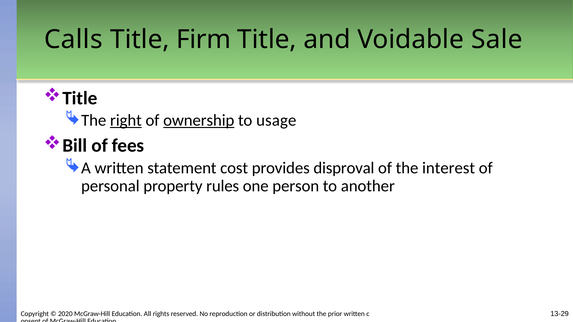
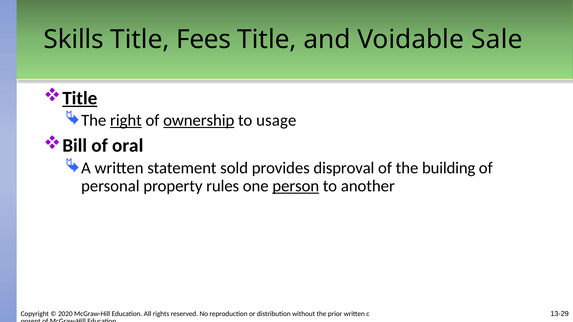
Calls: Calls -> Skills (74, 40)
Firm: Firm -> Fees (204, 40)
Title underline: none -> present (80, 98)
fees: fees -> oral (128, 146)
cost: cost -> sold (234, 168)
interest: interest -> building (449, 168)
person underline: none -> present (296, 186)
